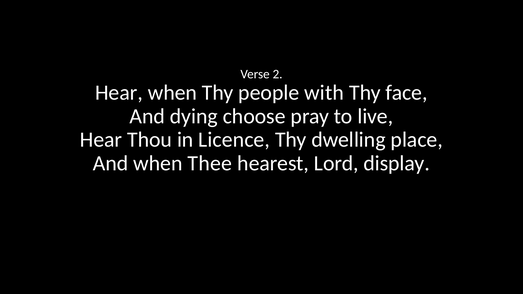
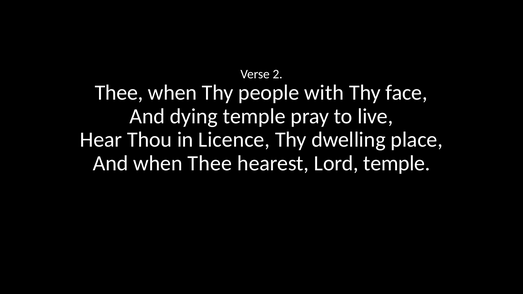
Hear: Hear -> Thee (119, 93)
dying choose: choose -> temple (254, 116)
Lord display: display -> temple (397, 163)
